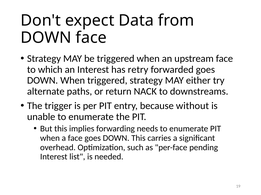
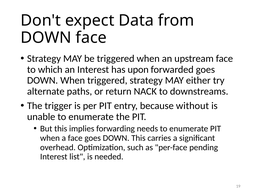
retry: retry -> upon (138, 70)
